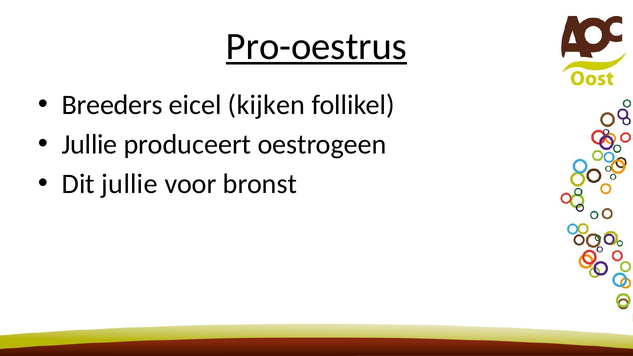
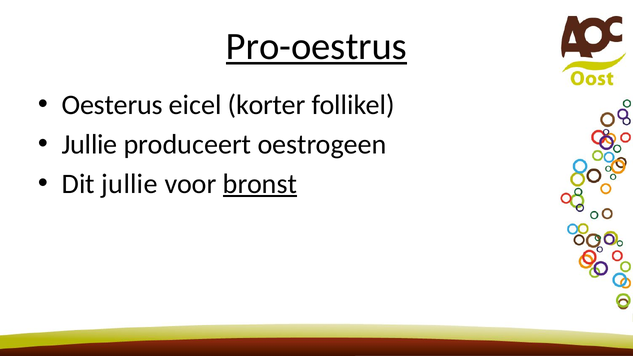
Breeders: Breeders -> Oesterus (112, 105)
kijken: kijken -> korter (267, 105)
bronst underline: none -> present (260, 184)
